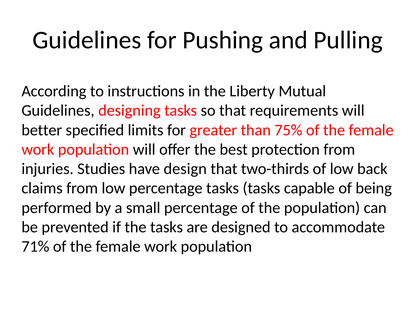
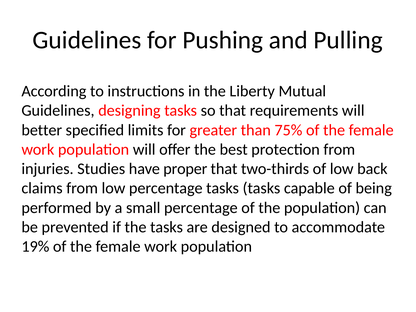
design: design -> proper (185, 169)
71%: 71% -> 19% (35, 247)
